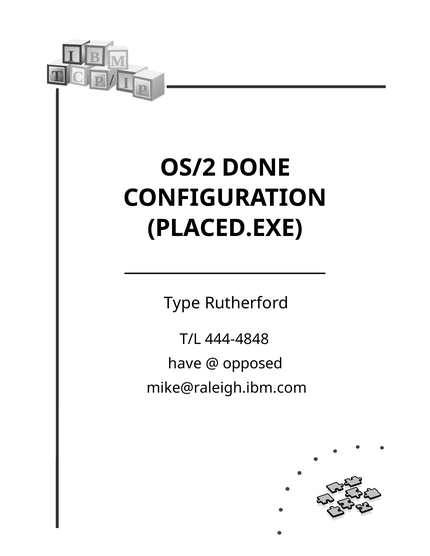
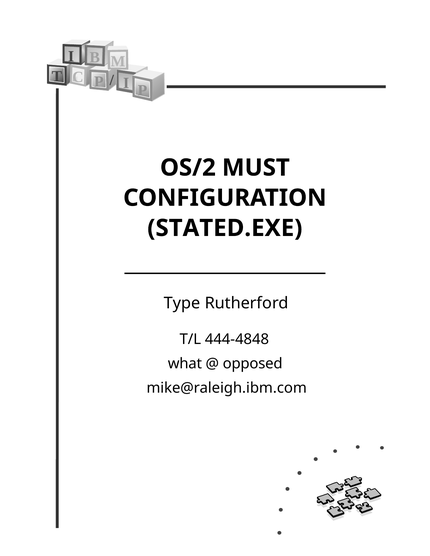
DONE: DONE -> MUST (256, 168)
PLACED.EXE: PLACED.EXE -> STATED.EXE (225, 228)
have: have -> what (185, 364)
